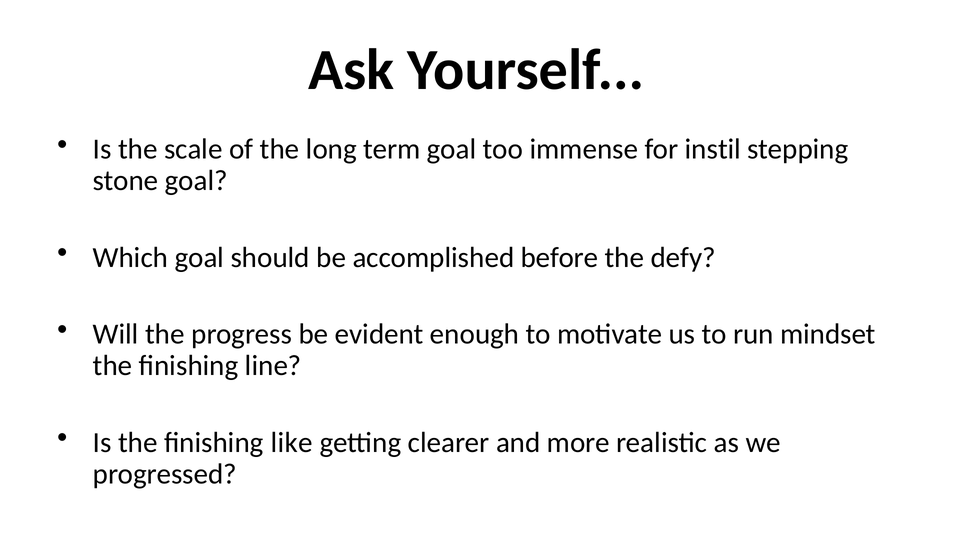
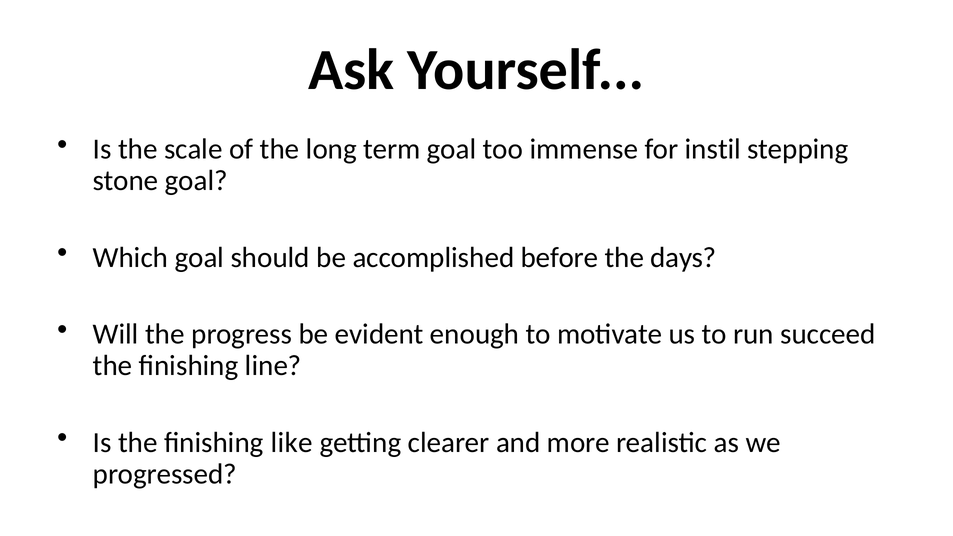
defy: defy -> days (683, 258)
mindset: mindset -> succeed (828, 334)
